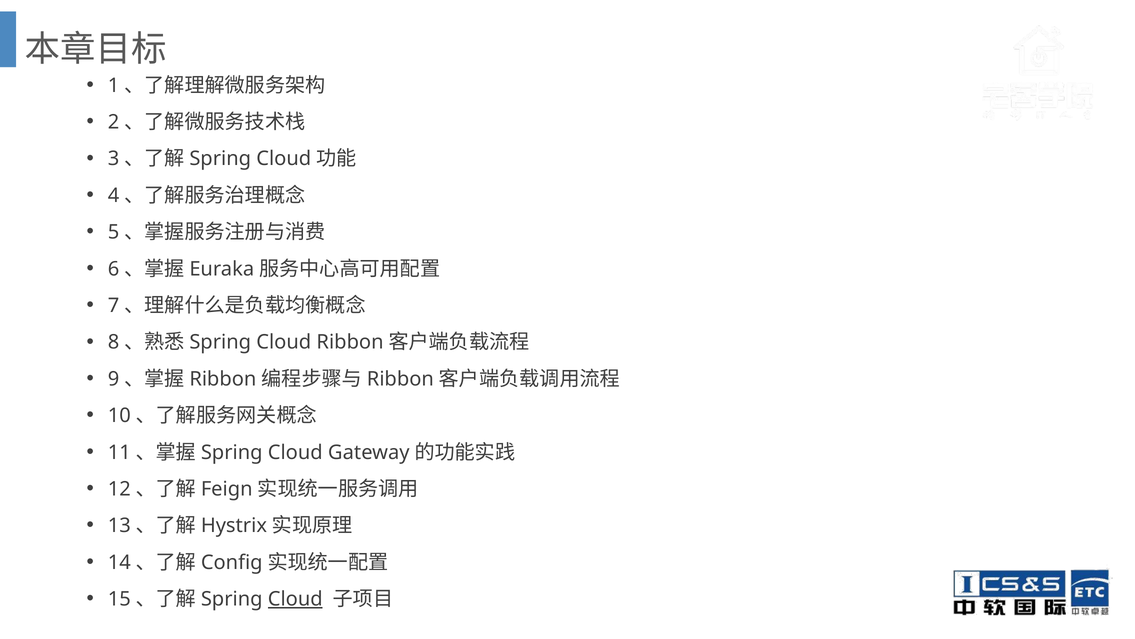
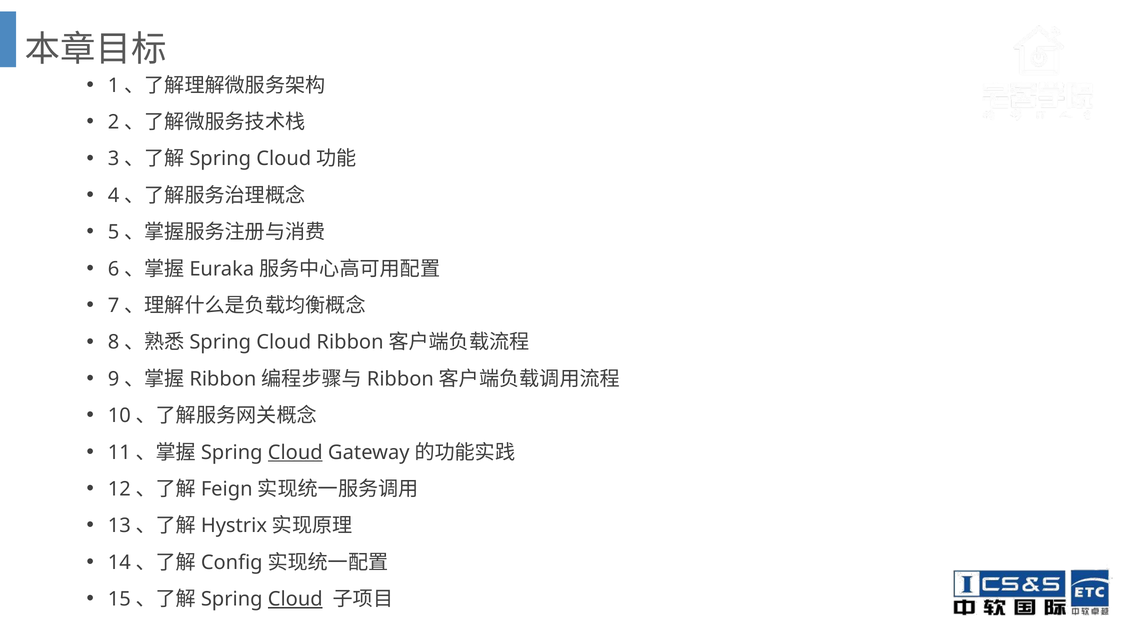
Cloud underline: none -> present (295, 452)
